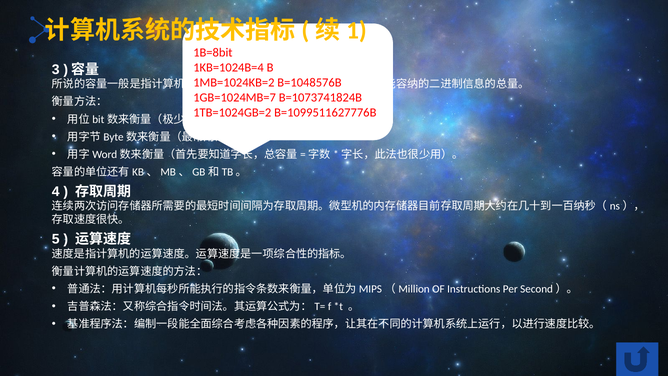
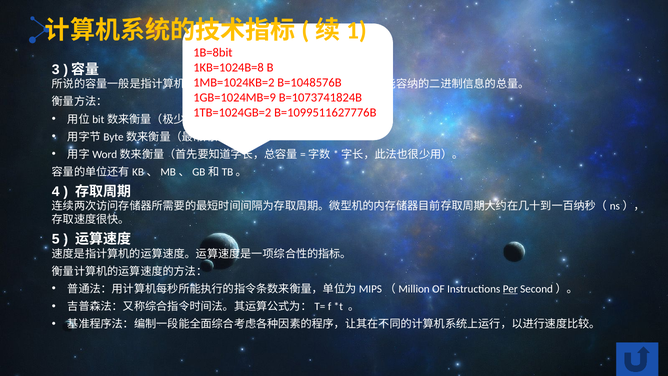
1KB=1024B=4: 1KB=1024B=4 -> 1KB=1024B=8 (229, 68)
1GB=1024MB=7: 1GB=1024MB=7 -> 1GB=1024MB=9 (235, 98)
Per underline: none -> present (510, 289)
